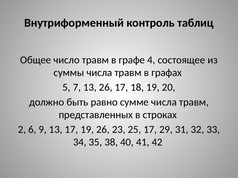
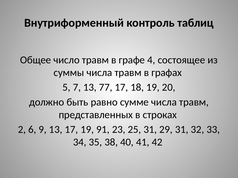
13 26: 26 -> 77 (106, 88)
19 26: 26 -> 91 (103, 130)
25 17: 17 -> 31 (150, 130)
